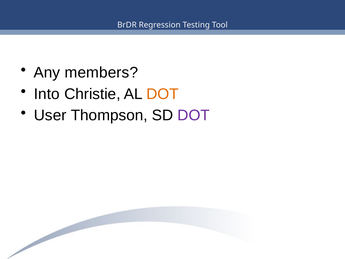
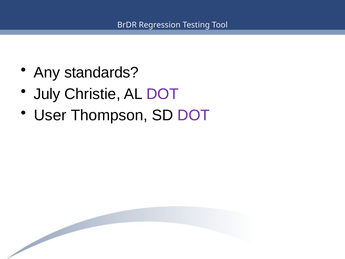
members: members -> standards (101, 72)
Into: Into -> July (47, 94)
DOT colour: orange -> purple (163, 94)
